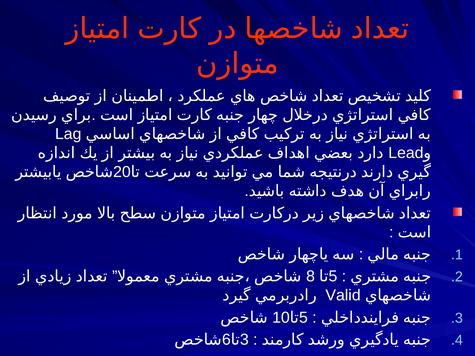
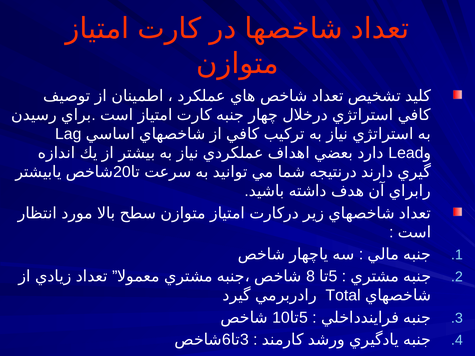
Valid: Valid -> Total (343, 296)
